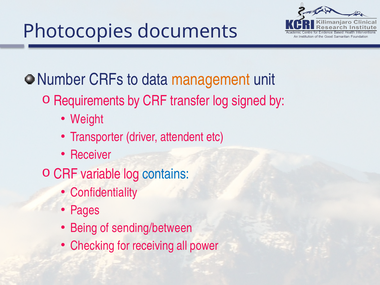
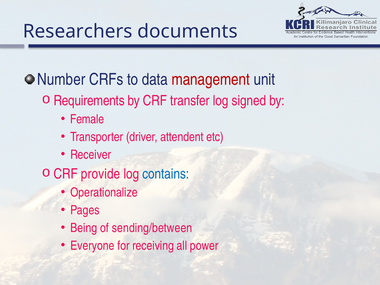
Photocopies: Photocopies -> Researchers (78, 31)
management colour: orange -> red (211, 79)
Weight: Weight -> Female (87, 119)
variable: variable -> provide (101, 174)
Confidentiality: Confidentiality -> Operationalize (104, 192)
Checking: Checking -> Everyone (92, 246)
